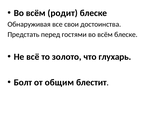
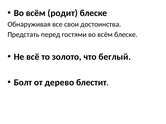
глухарь: глухарь -> беглый (115, 57)
общим: общим -> дерево (59, 83)
